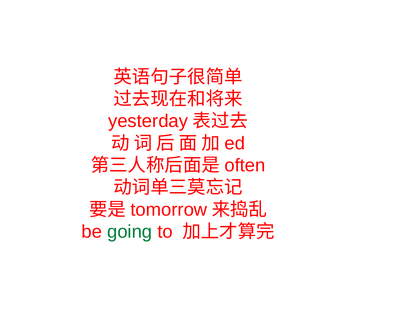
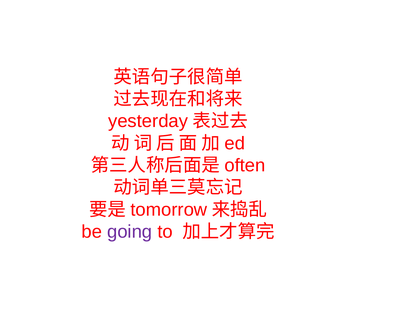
going colour: green -> purple (130, 232)
